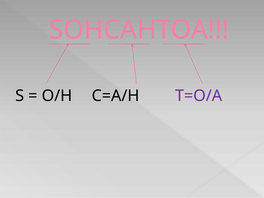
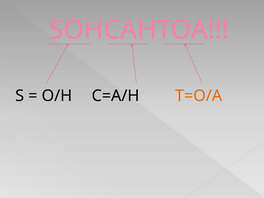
T=O/A colour: purple -> orange (199, 96)
